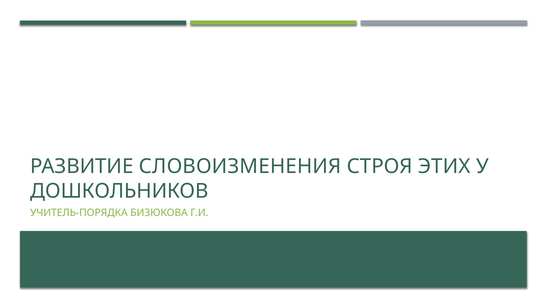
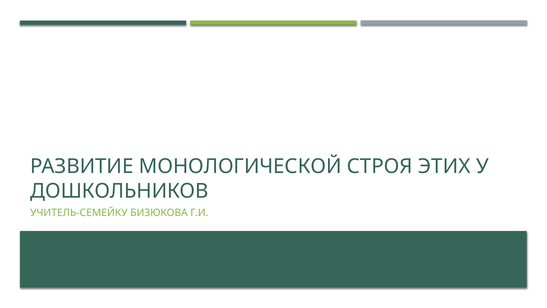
СЛОВОИЗМЕНЕНИЯ: СЛОВОИЗМЕНЕНИЯ -> МОНОЛОГИЧЕСКОЙ (240, 166)
УЧИТЕЛЬ-ПОРЯДКА: УЧИТЕЛЬ-ПОРЯДКА -> УЧИТЕЛЬ-СЕМЕЙКУ (79, 213)
